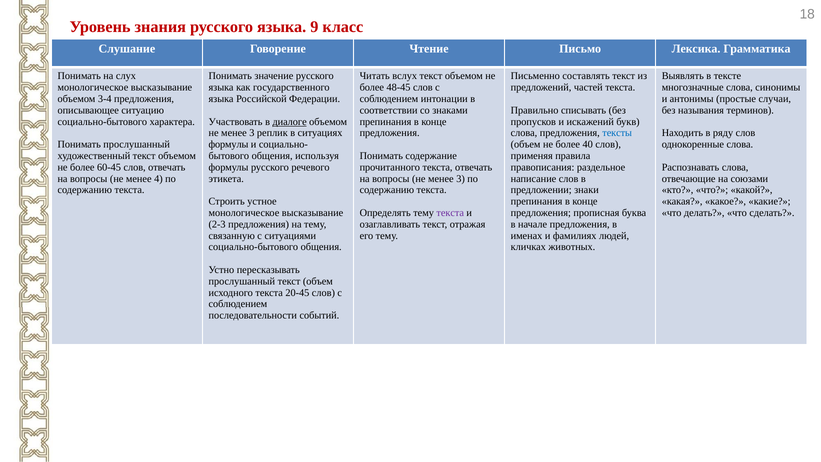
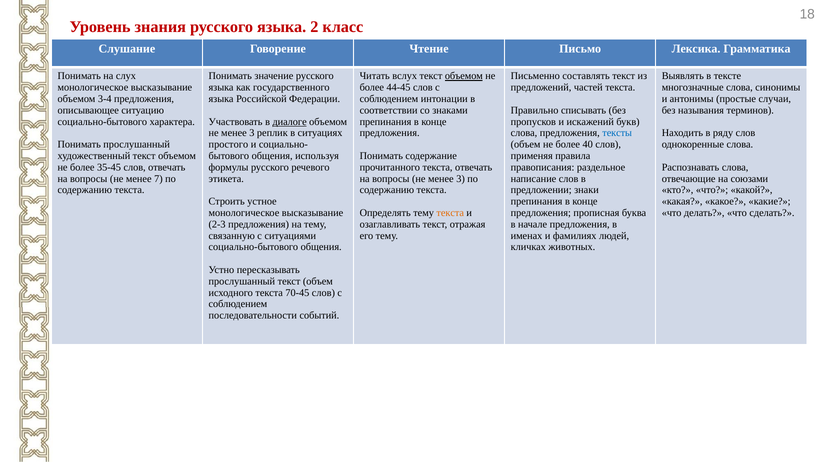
9: 9 -> 2 (314, 27)
объемом underline: none -> present (464, 76)
48-45: 48-45 -> 44-45 (399, 87)
формулы: формулы -> простого (228, 144)
60-45: 60-45 -> 35-45 (109, 167)
4: 4 -> 7 (158, 179)
текста colour: purple -> orange (450, 213)
20-45: 20-45 -> 70-45 (297, 293)
